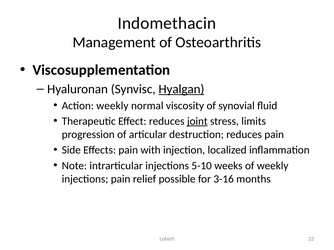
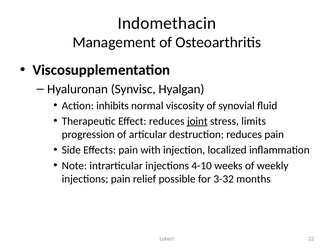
Hyalgan underline: present -> none (181, 89)
Action weekly: weekly -> inhibits (112, 106)
5-10: 5-10 -> 4-10 (202, 166)
3-16: 3-16 -> 3-32 (224, 179)
